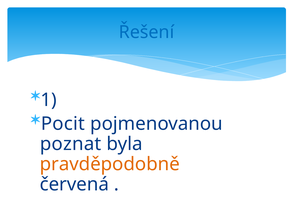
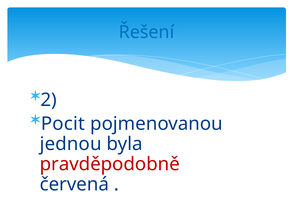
1: 1 -> 2 (49, 100)
poznat: poznat -> jednou (71, 144)
pravděpodobně colour: orange -> red (110, 164)
